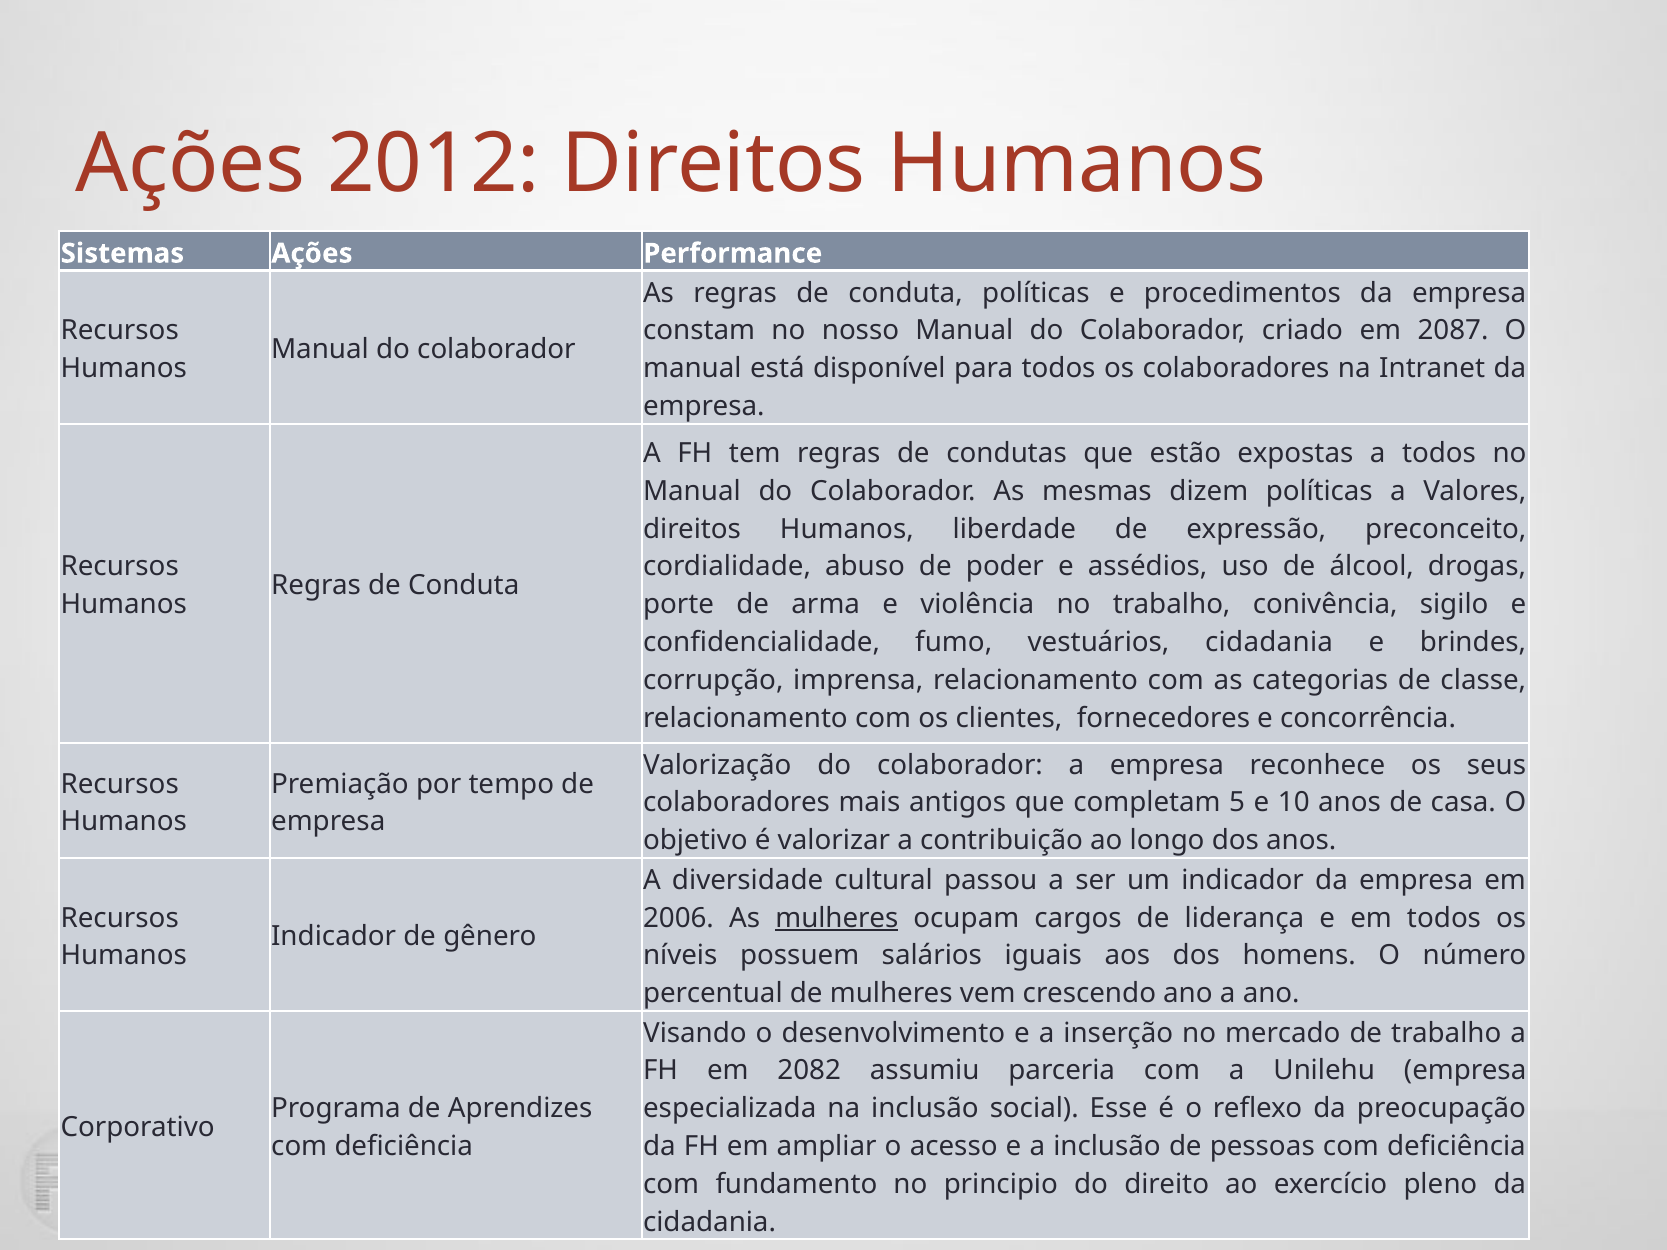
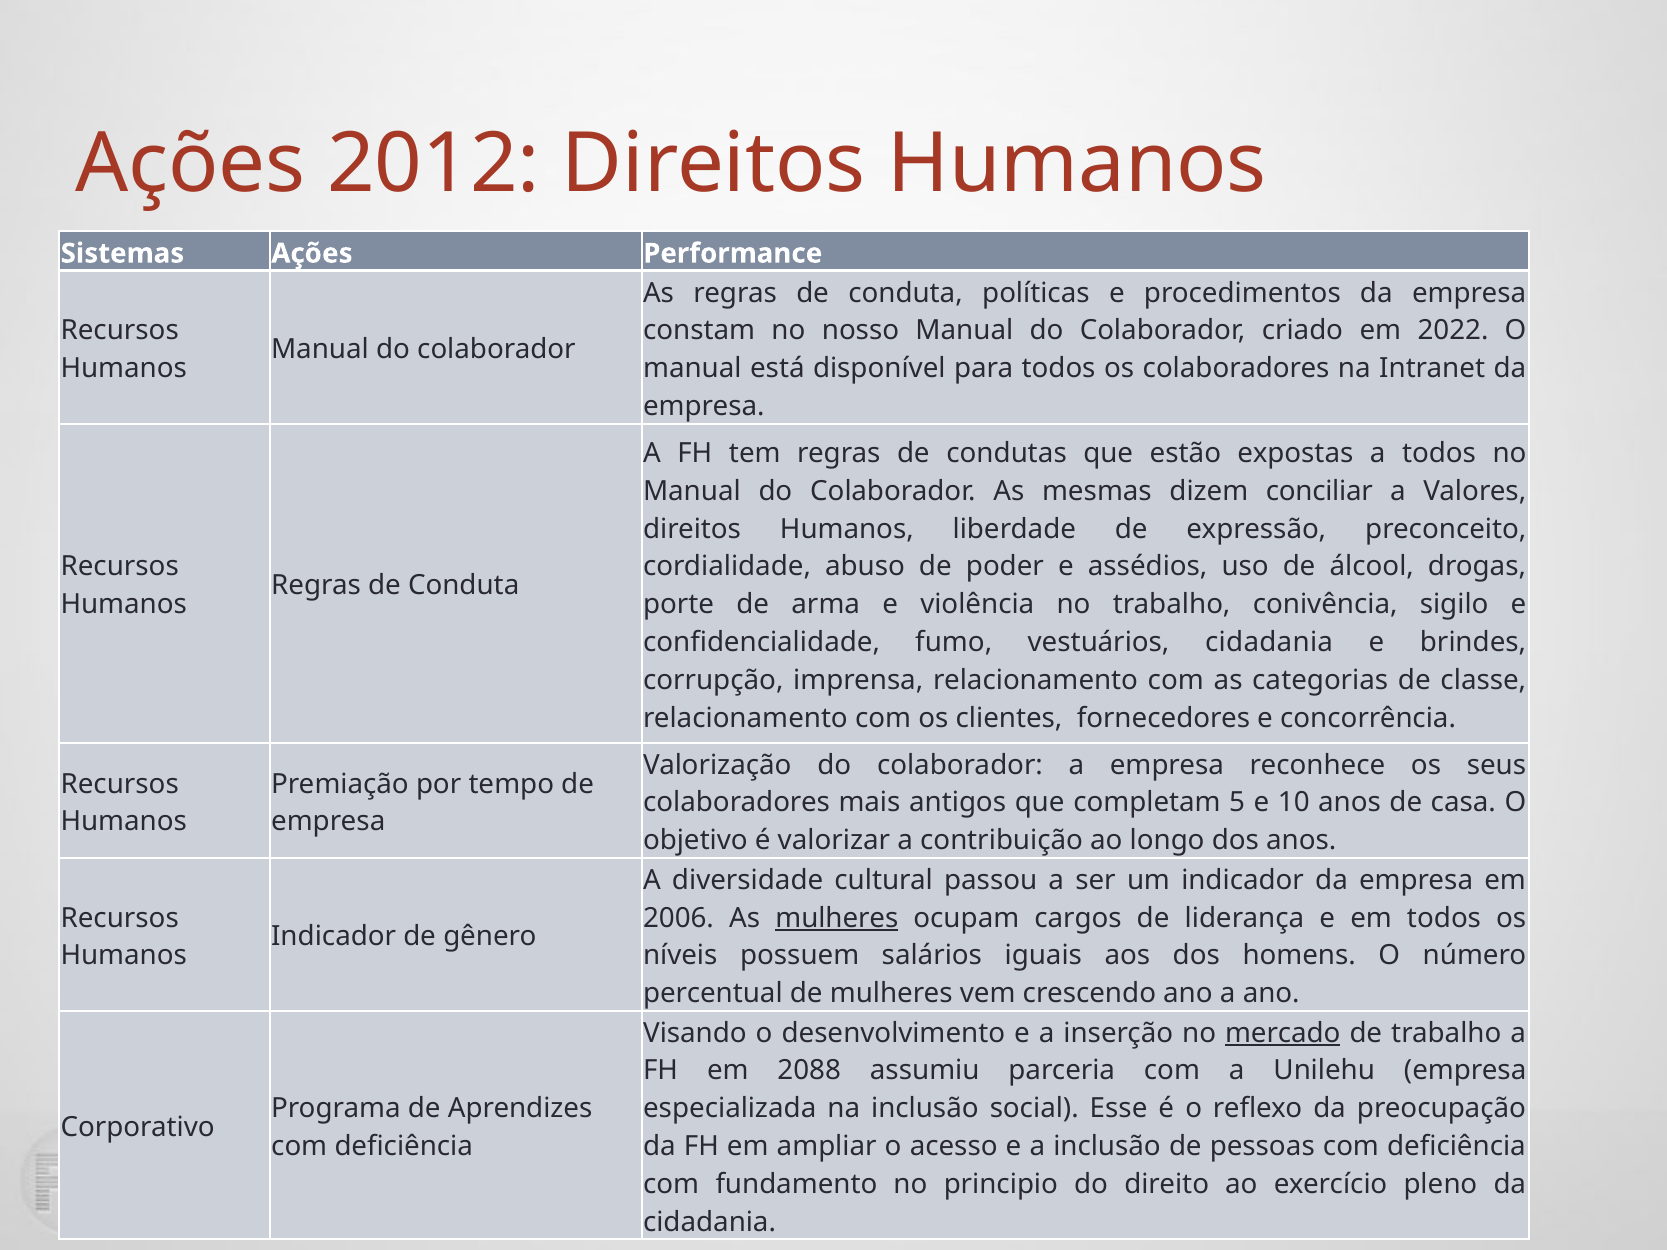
2087: 2087 -> 2022 (1453, 331)
dizem políticas: políticas -> conciliar (1319, 491)
mercado underline: none -> present (1283, 1033)
2082: 2082 -> 2088 (809, 1071)
